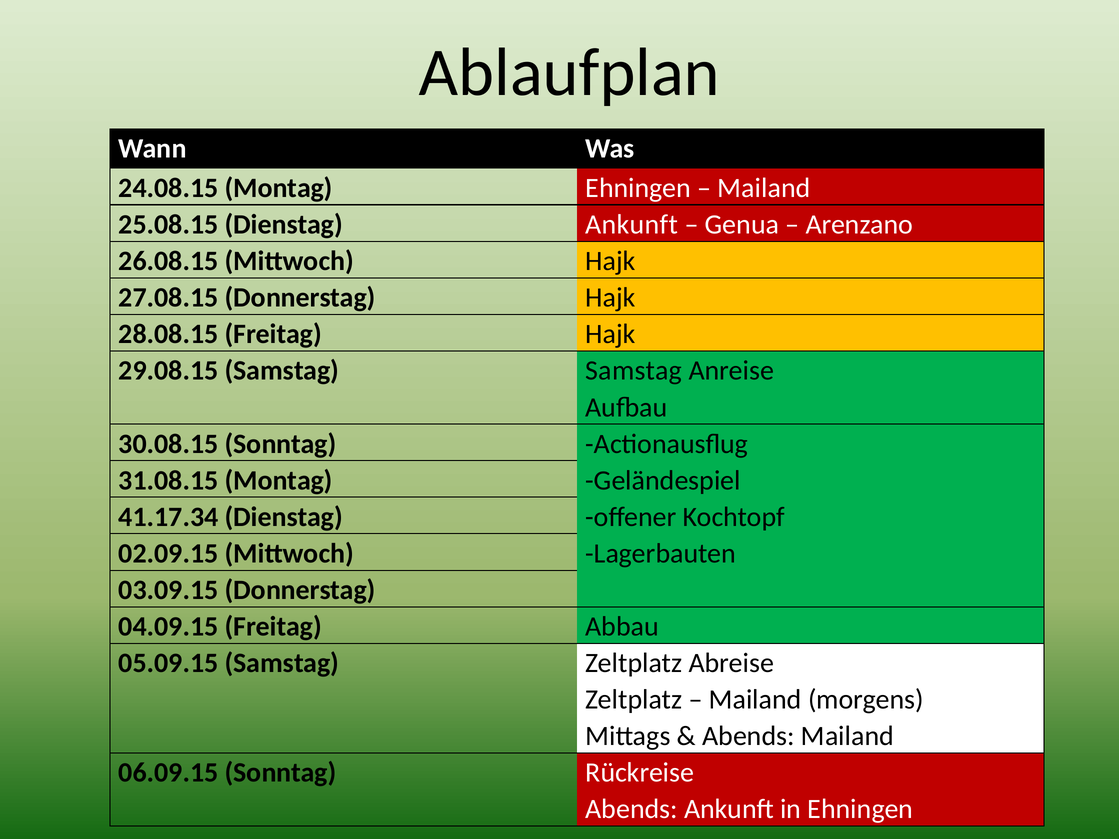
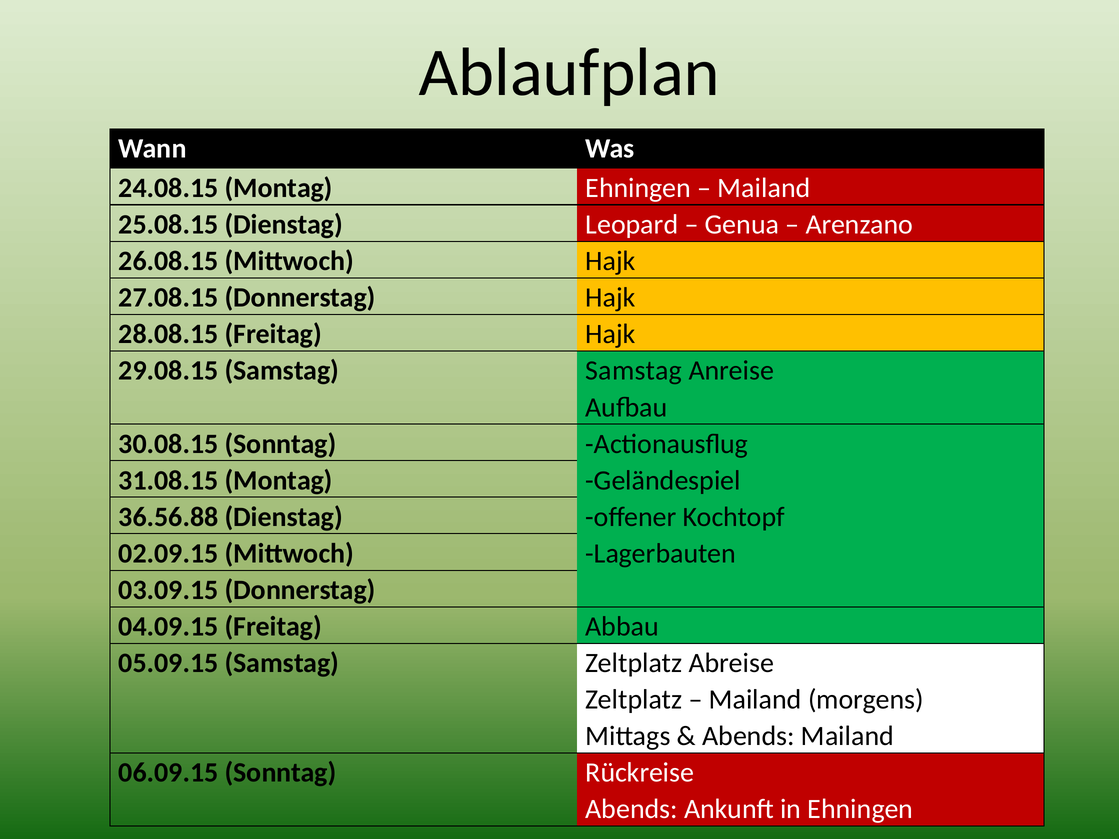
Dienstag Ankunft: Ankunft -> Leopard (632, 225)
41.17.34: 41.17.34 -> 36.56.88 (168, 517)
